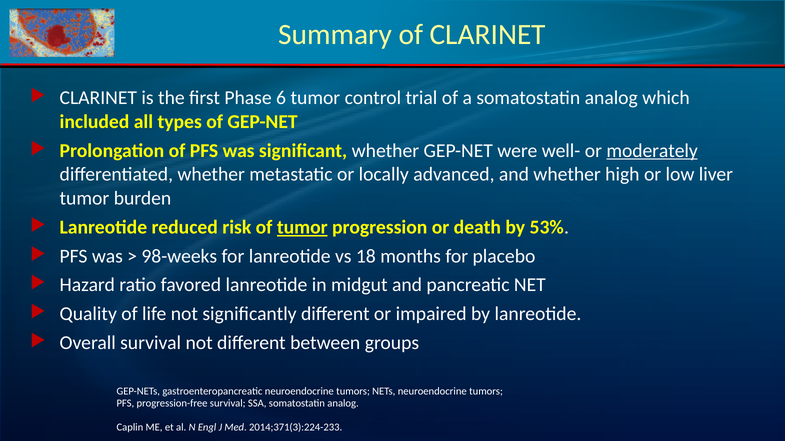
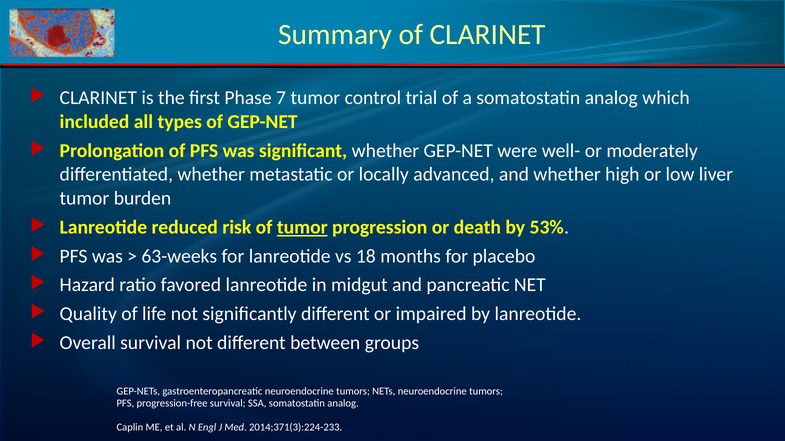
6: 6 -> 7 (281, 98)
moderately underline: present -> none (652, 151)
98-weeks: 98-weeks -> 63-weeks (179, 256)
